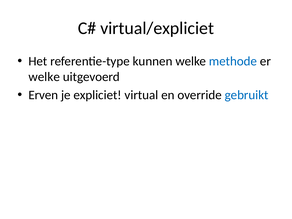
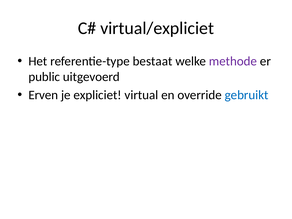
kunnen: kunnen -> bestaat (153, 61)
methode colour: blue -> purple (233, 61)
welke: welke -> public (44, 77)
